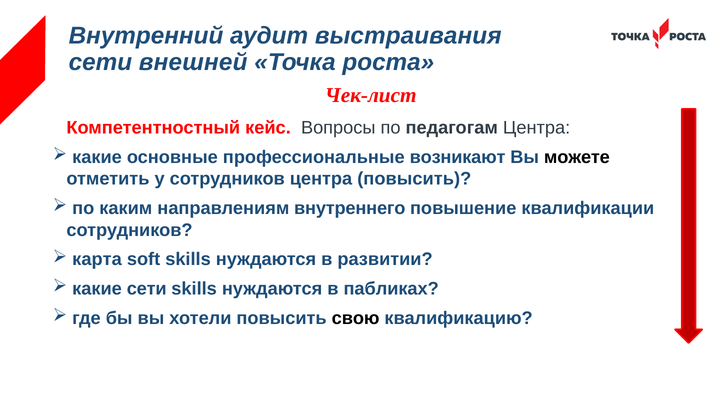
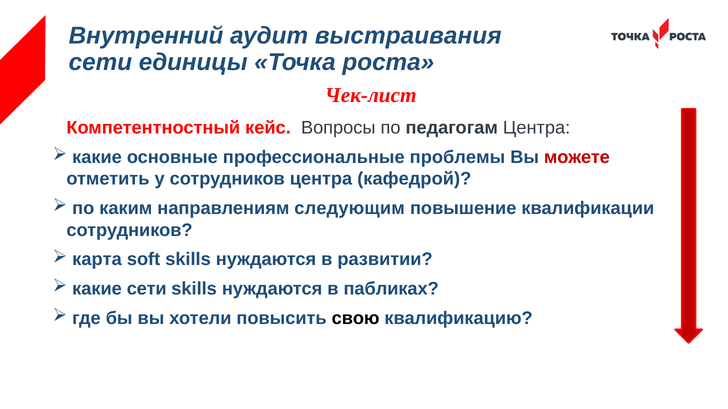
внешней: внешней -> единицы (193, 62)
возникают: возникают -> проблемы (457, 157)
можете colour: black -> red (577, 157)
центра повысить: повысить -> кафедрой (414, 179)
внутреннего: внутреннего -> следующим (350, 209)
